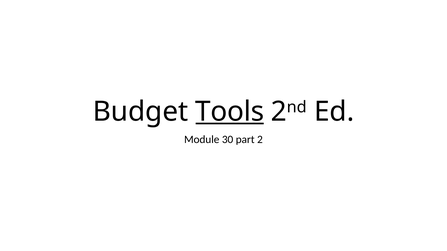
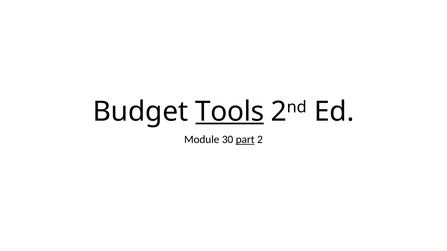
part underline: none -> present (245, 140)
